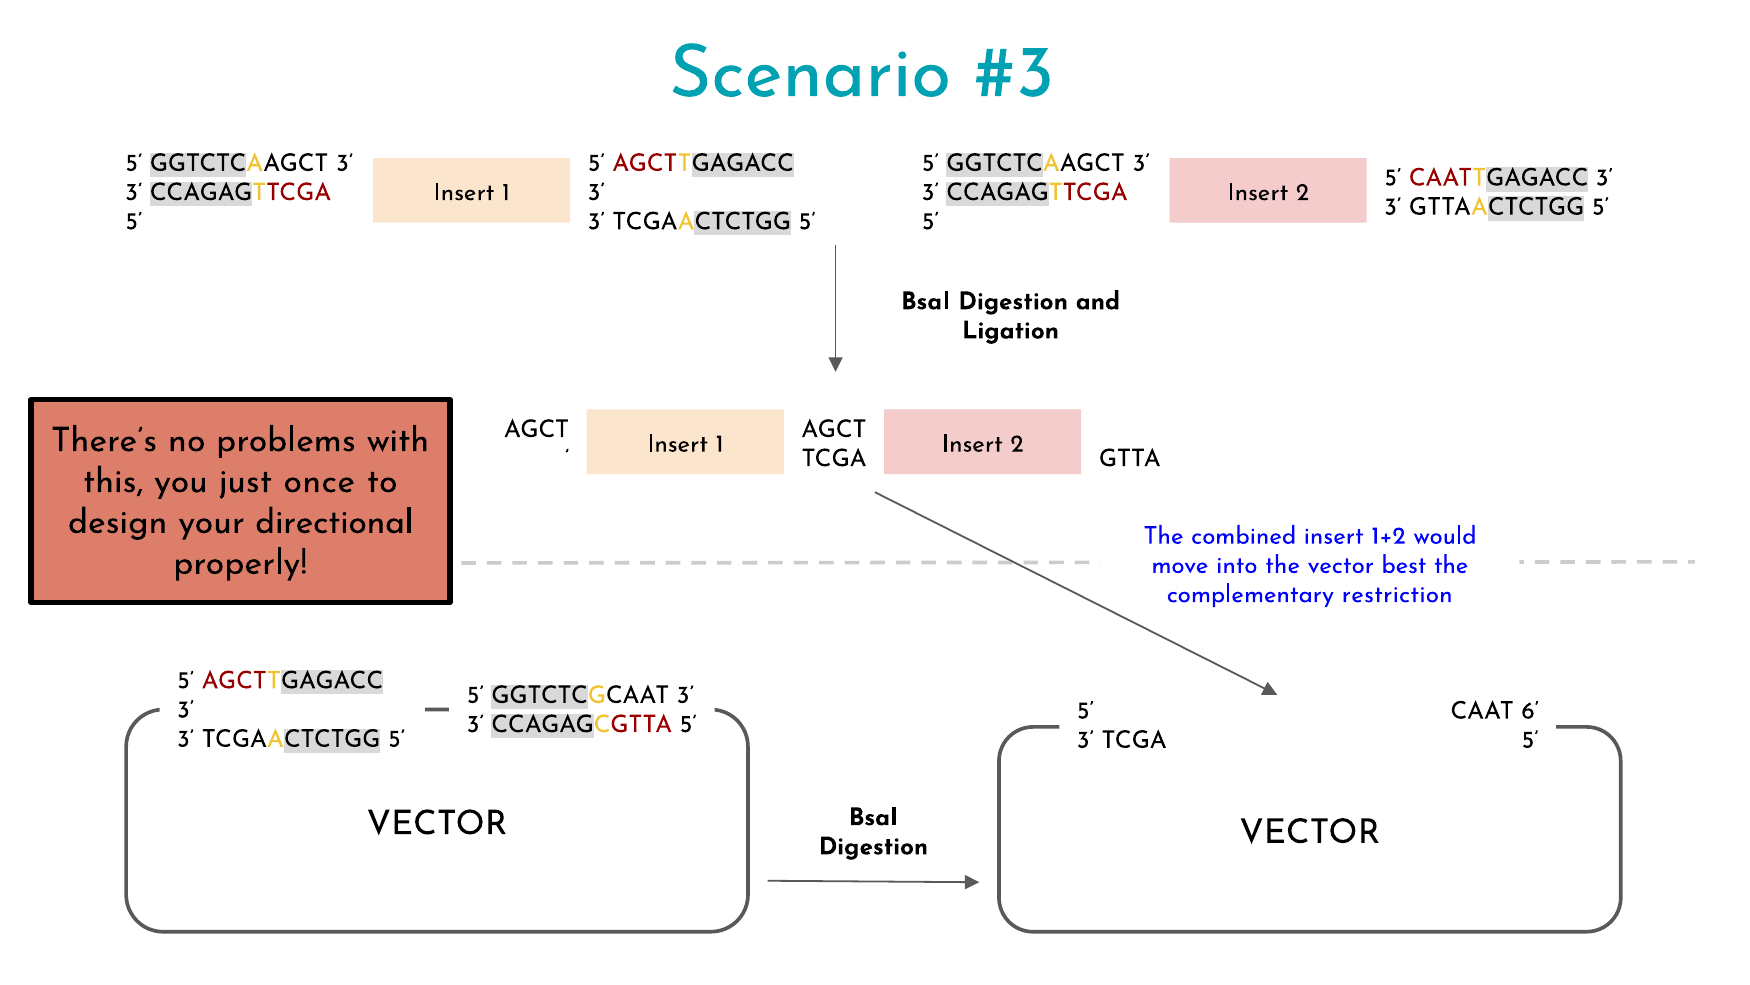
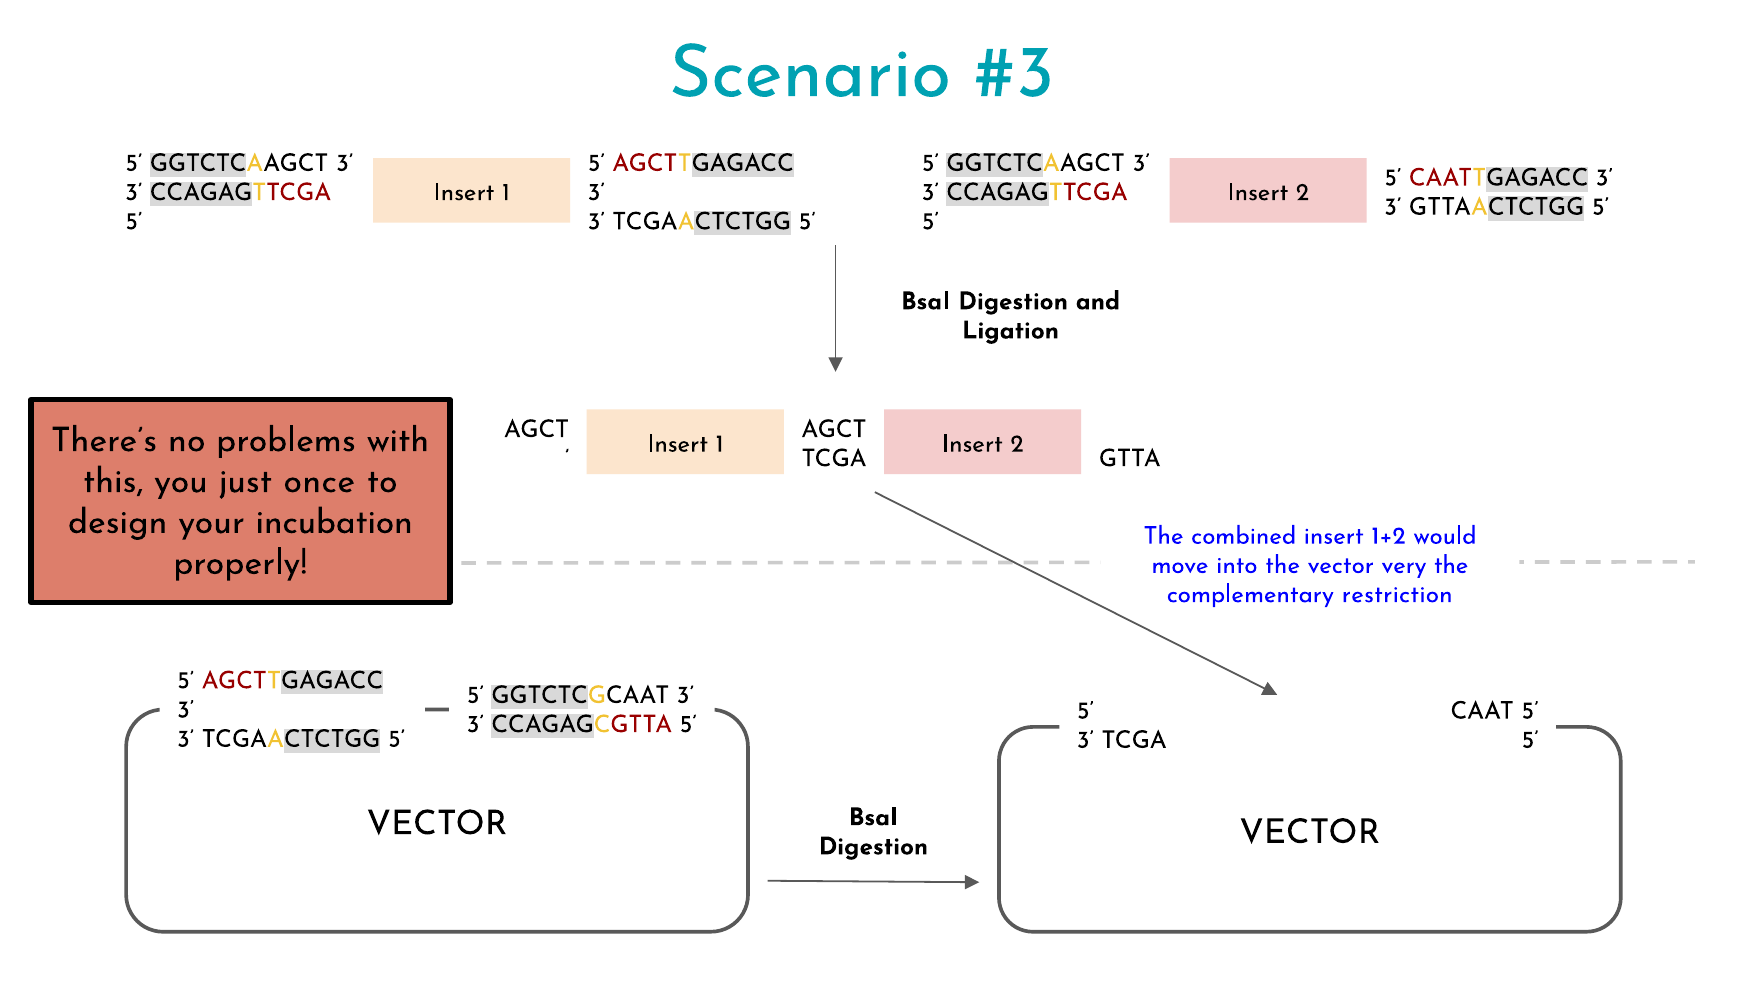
directional: directional -> incubation (334, 521)
best: best -> very (1404, 565)
CAAT 6: 6 -> 5 (1530, 710)
